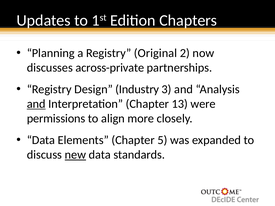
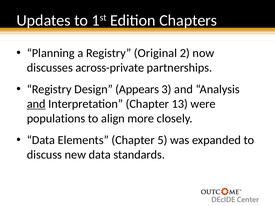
Industry: Industry -> Appears (137, 89)
permissions: permissions -> populations (56, 119)
new underline: present -> none (75, 155)
